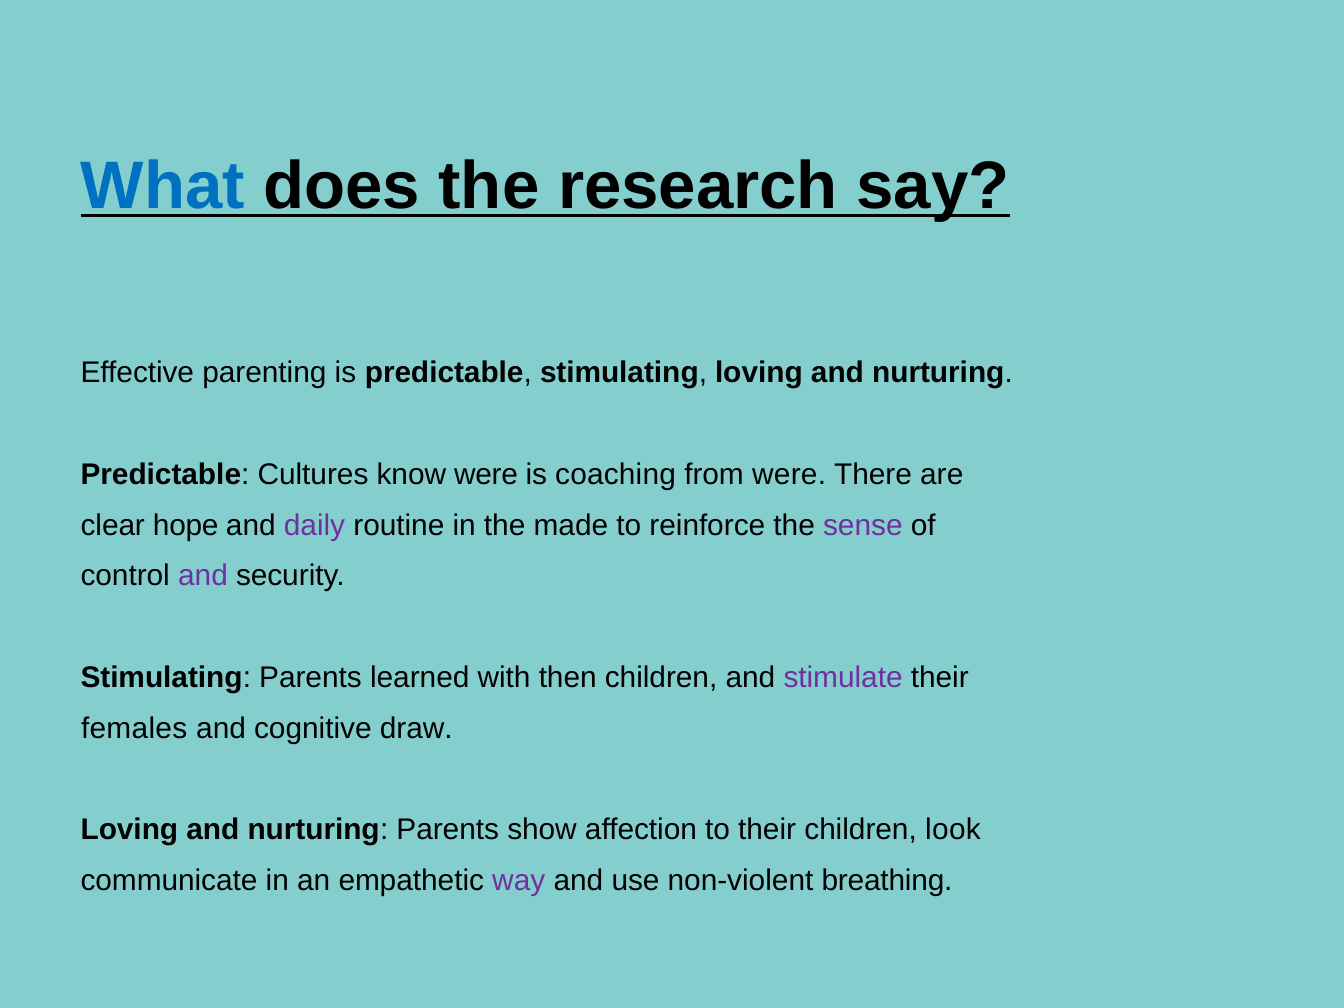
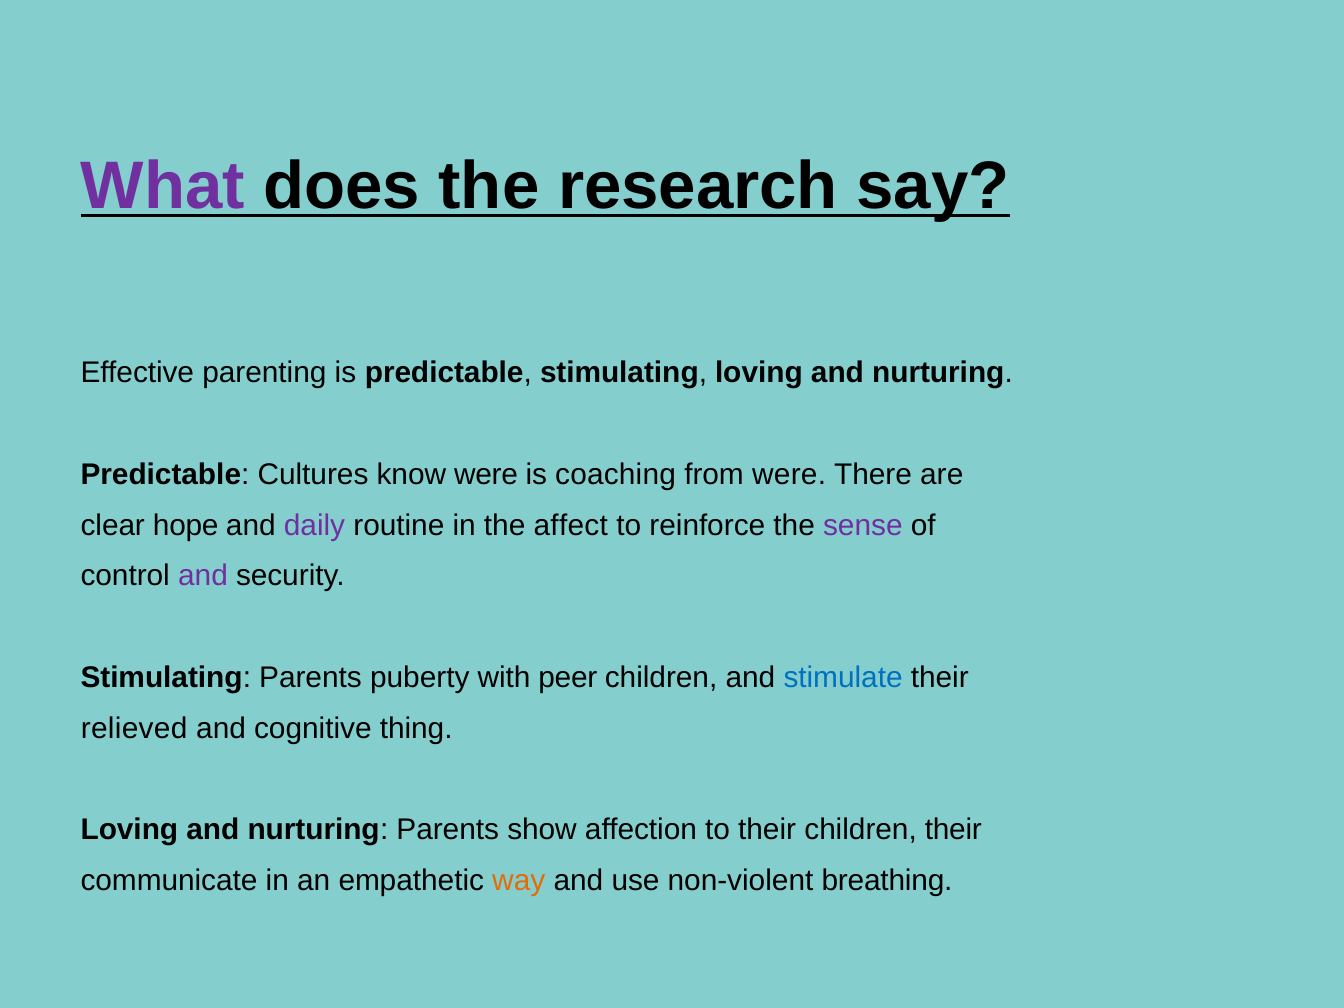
What colour: blue -> purple (163, 186)
made: made -> affect (571, 525)
learned: learned -> puberty (420, 678)
then: then -> peer (568, 678)
stimulate colour: purple -> blue (843, 678)
females: females -> relieved (134, 728)
draw: draw -> thing (416, 728)
children look: look -> their (953, 830)
way colour: purple -> orange (519, 881)
